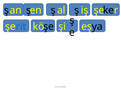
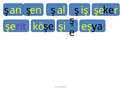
rit colour: blue -> purple (21, 26)
